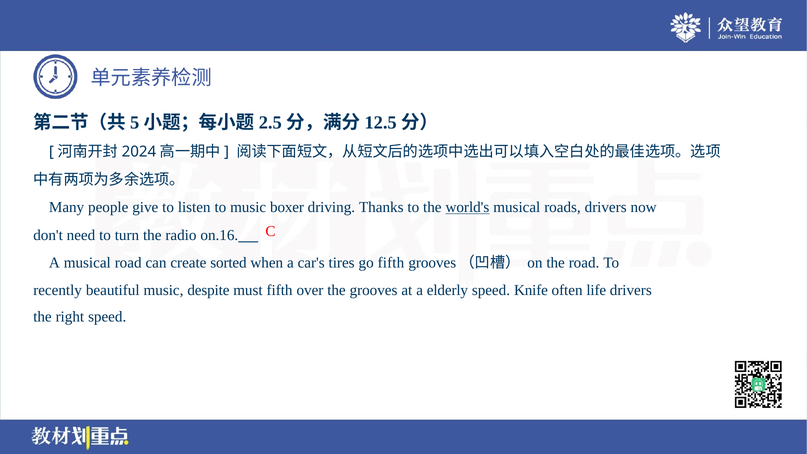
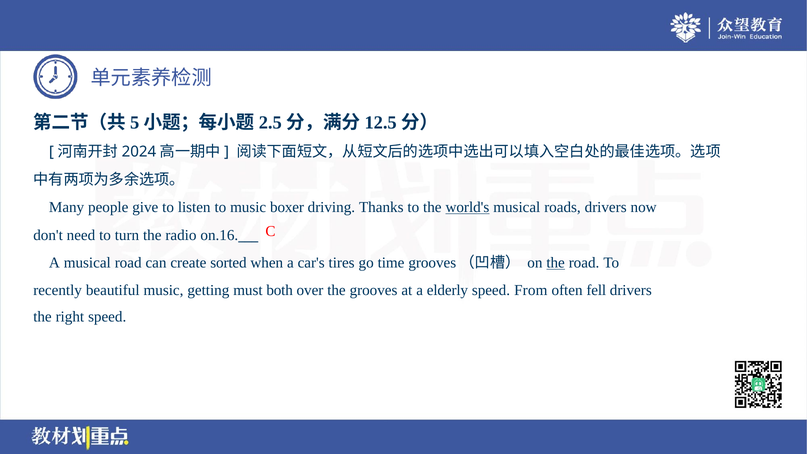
go fifth: fifth -> time (391, 263)
the underline: none -> present (556, 263)
despite: despite -> getting (208, 290)
must fifth: fifth -> both (280, 290)
Knife: Knife -> From (531, 290)
life: life -> fell (596, 290)
